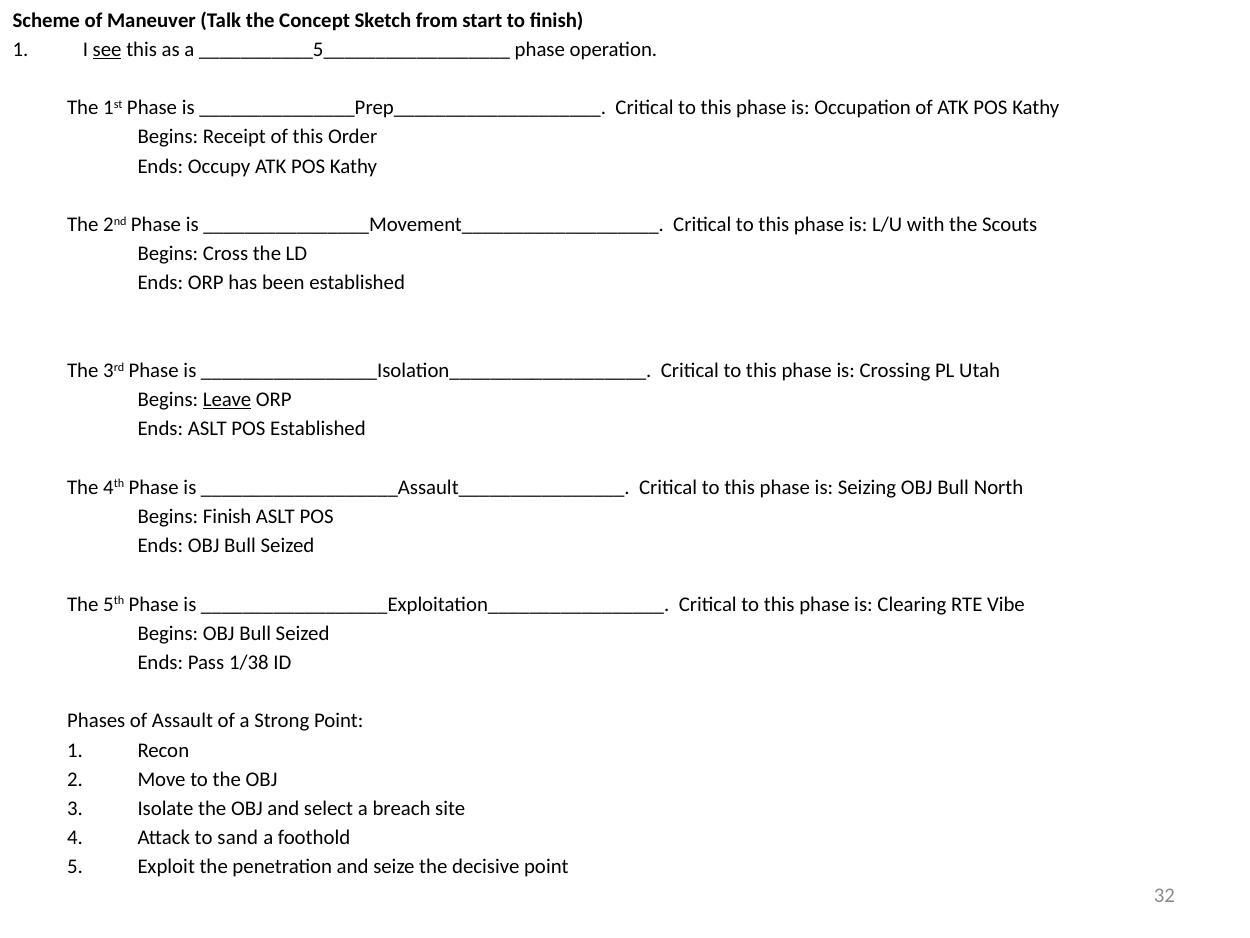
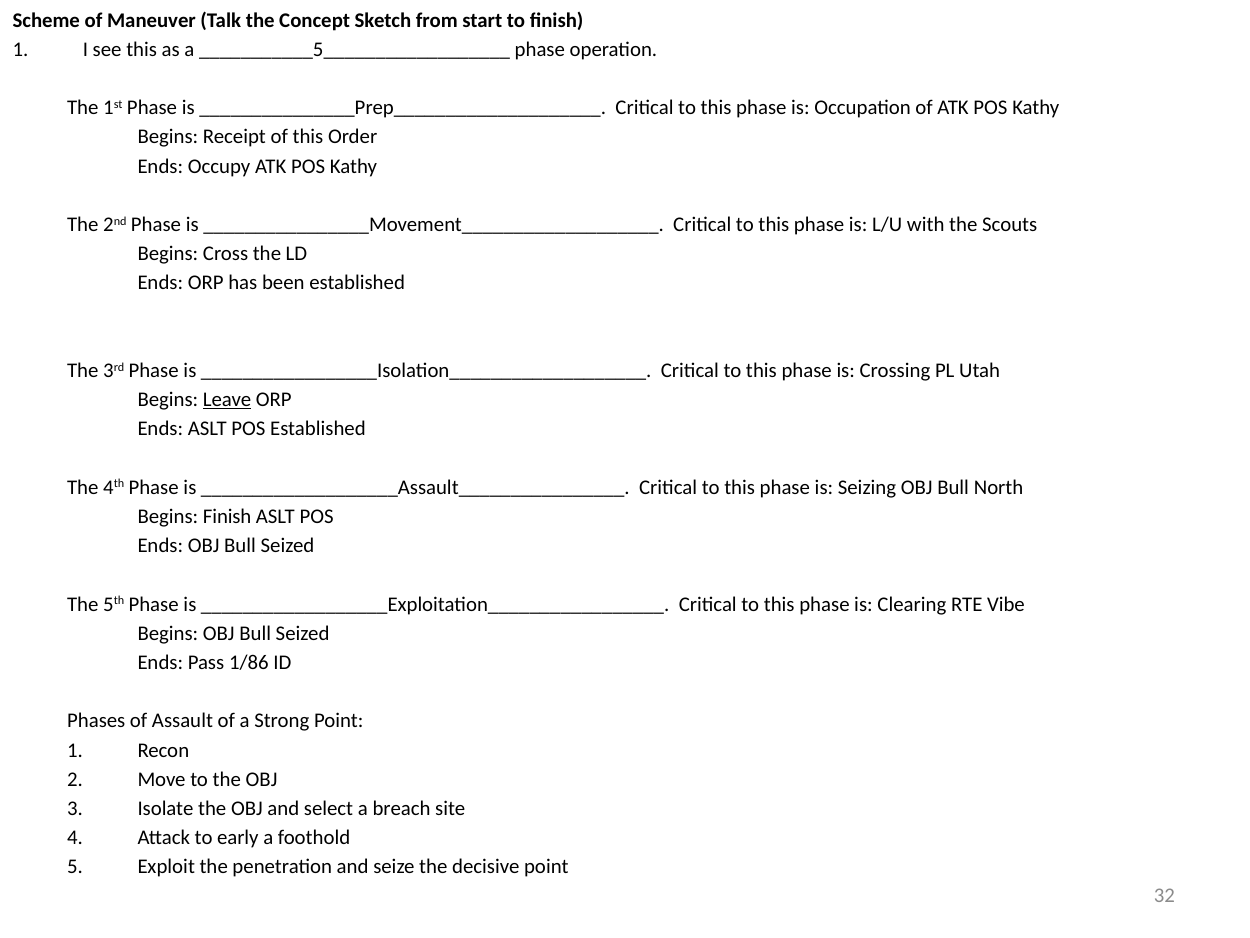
see underline: present -> none (107, 49)
1/38: 1/38 -> 1/86 (249, 662)
sand: sand -> early (238, 837)
